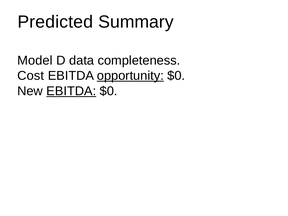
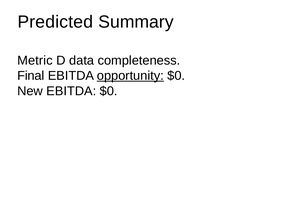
Model: Model -> Metric (35, 60)
Cost: Cost -> Final (31, 76)
EBITDA underline: present -> none (71, 91)
